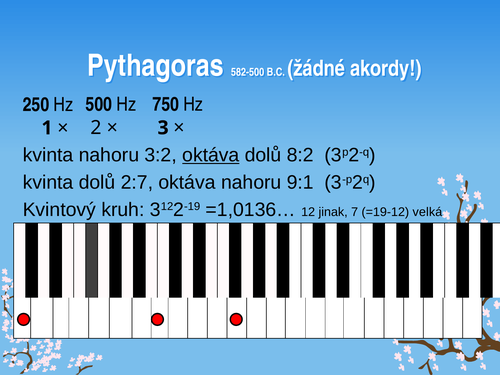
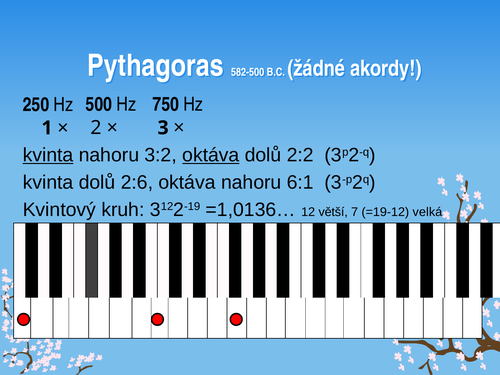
kvinta underline: none -> present (48, 155)
8:2: 8:2 -> 2:2 (300, 155)
2:7: 2:7 -> 2:6 (137, 182)
9:1: 9:1 -> 6:1 (300, 182)
jinak: jinak -> větší (333, 212)
